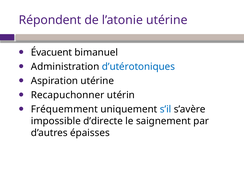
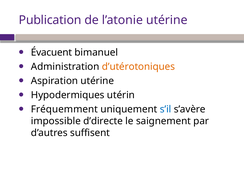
Répondent: Répondent -> Publication (50, 20)
d’utérotoniques colour: blue -> orange (138, 67)
Recapuchonner: Recapuchonner -> Hypodermiques (68, 95)
épaisses: épaisses -> suffisent (90, 133)
